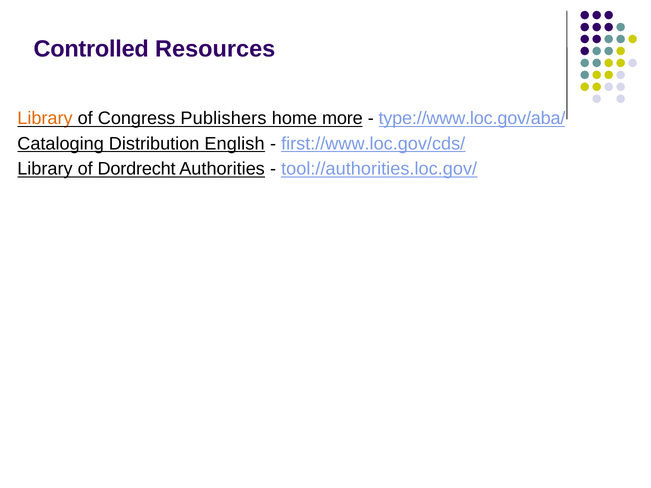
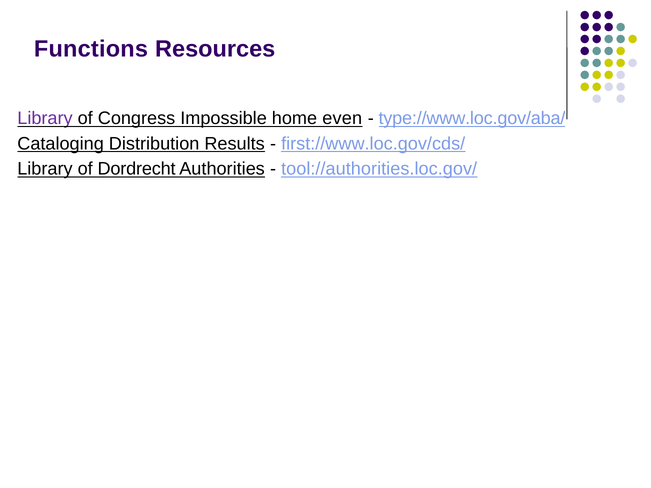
Controlled: Controlled -> Functions (91, 49)
Library colour: orange -> purple (45, 118)
Publishers: Publishers -> Impossible (224, 118)
more: more -> even (342, 118)
English: English -> Results (235, 144)
